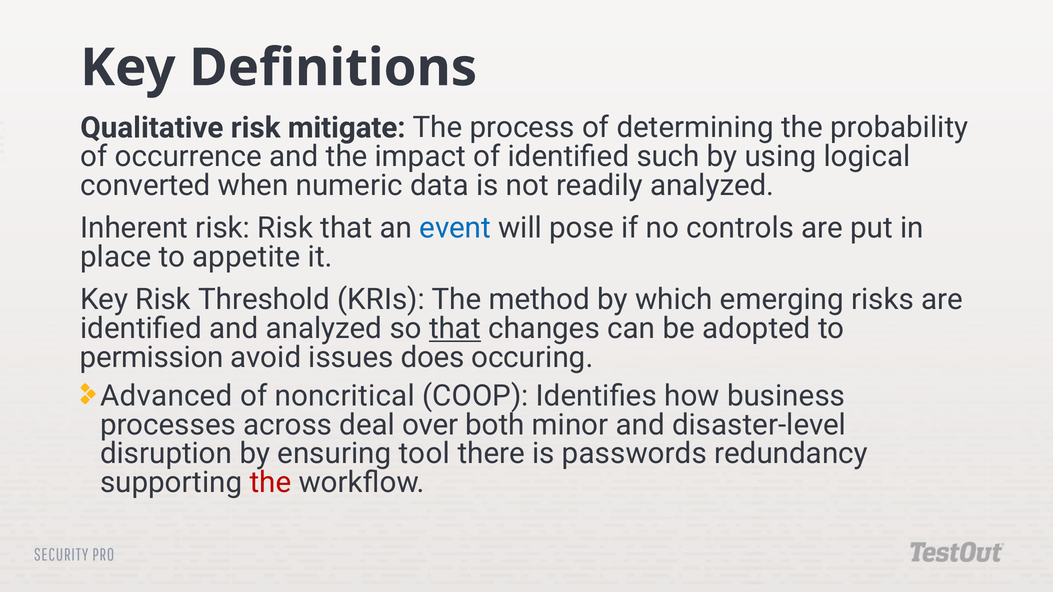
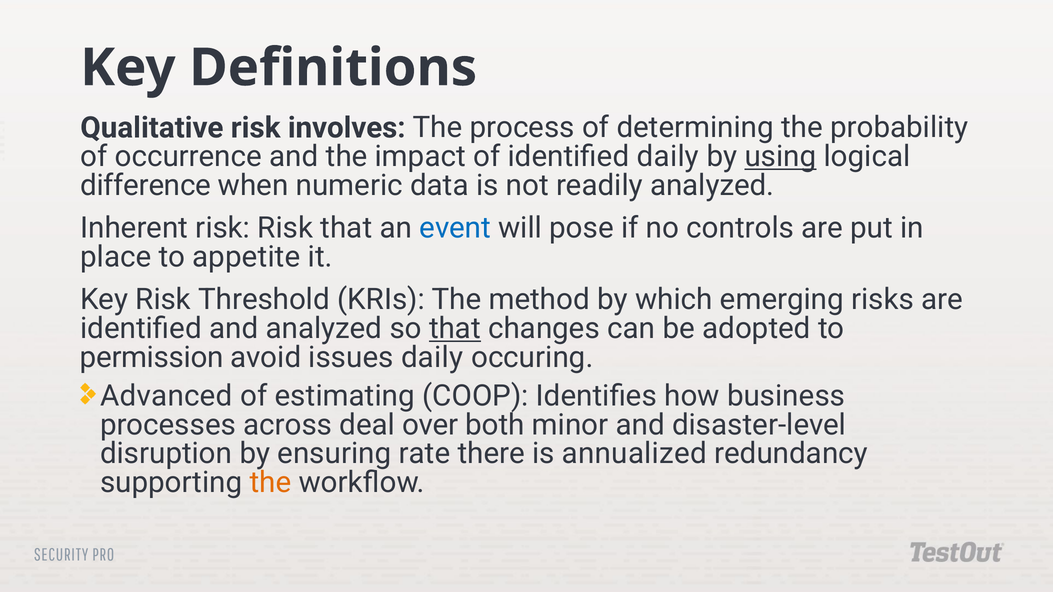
mitigate: mitigate -> involves (347, 128)
identified such: such -> daily (668, 157)
using underline: none -> present (780, 157)
converted: converted -> difference (146, 185)
issues does: does -> daily (432, 358)
noncritical: noncritical -> estimating (345, 396)
tool: tool -> rate (424, 454)
passwords: passwords -> annualized (634, 454)
the colour: red -> orange (270, 483)
